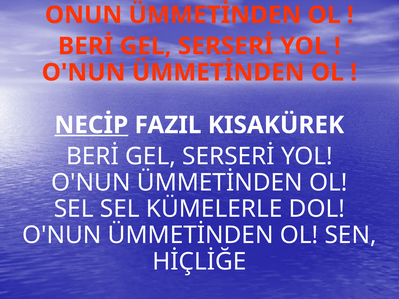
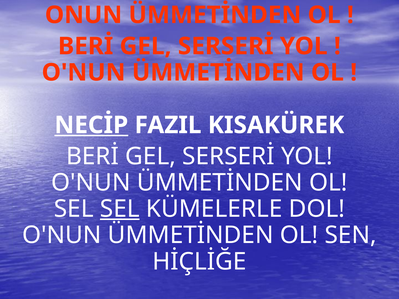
SEL underline: none -> present (120, 209)
